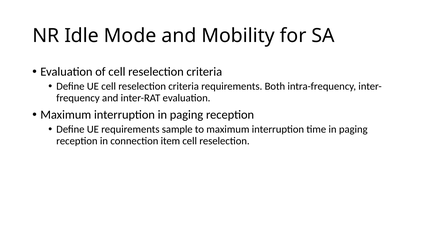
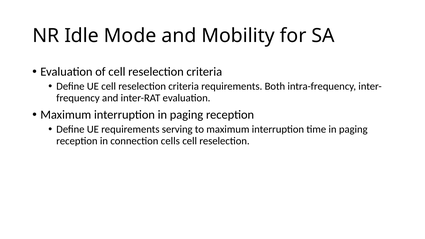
sample: sample -> serving (177, 129)
item: item -> cells (170, 141)
